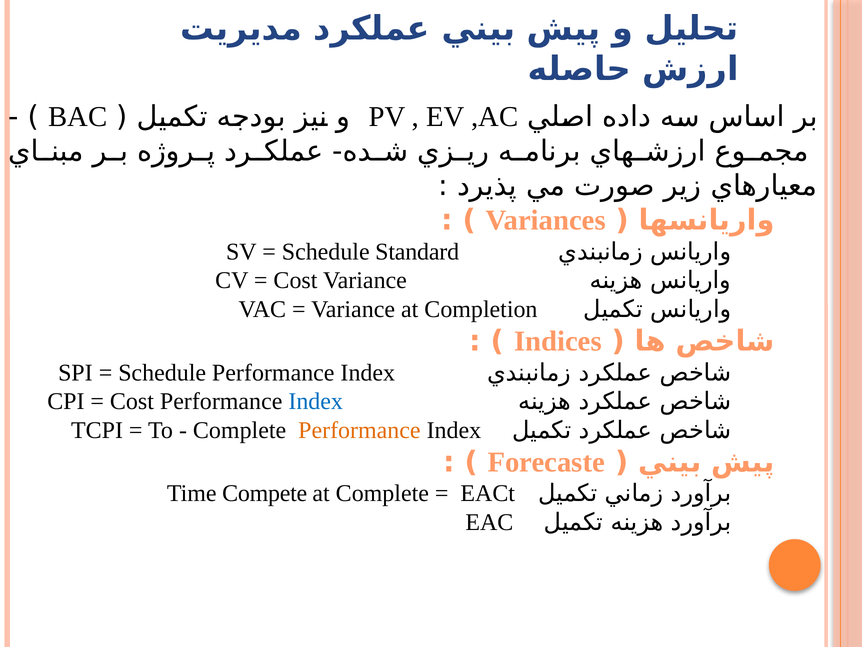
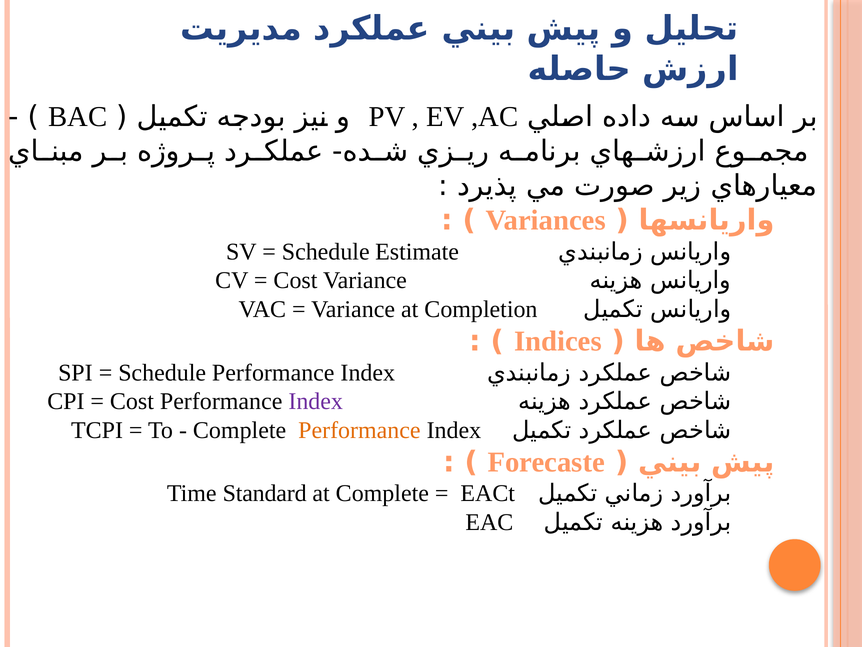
Standard: Standard -> Estimate (417, 252)
Index colour: blue -> purple (316, 401)
Compete: Compete -> Standard (265, 493)
